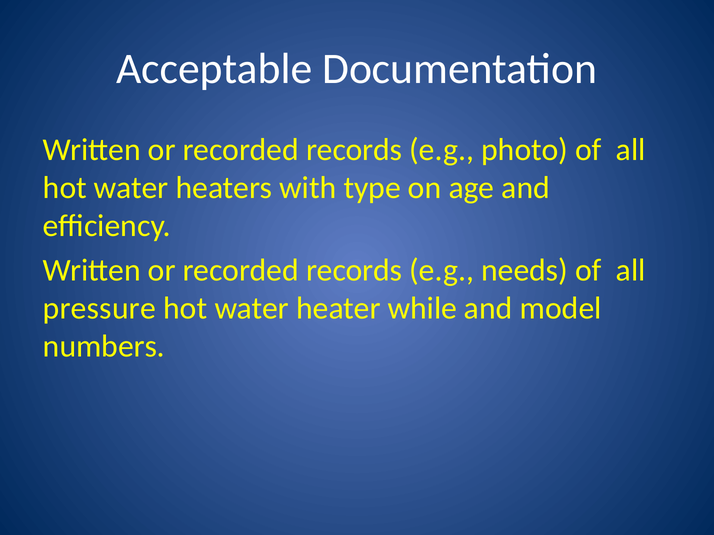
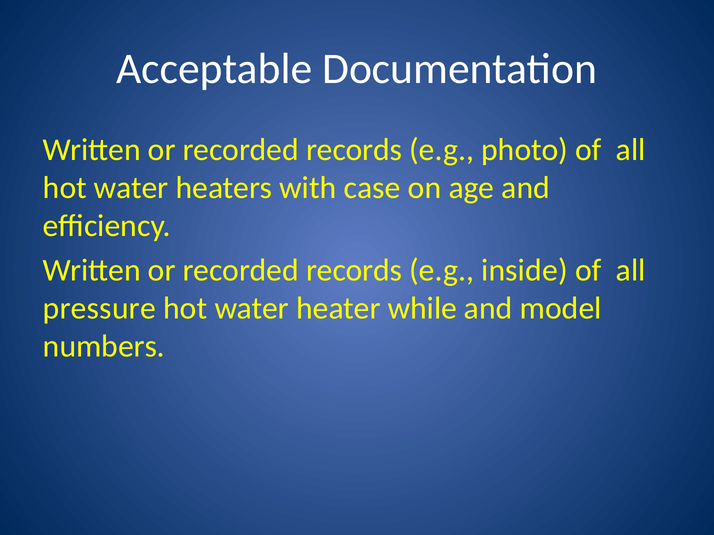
type: type -> case (372, 188)
needs: needs -> inside (524, 271)
